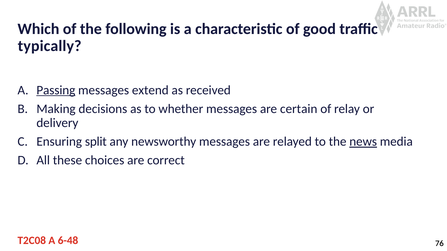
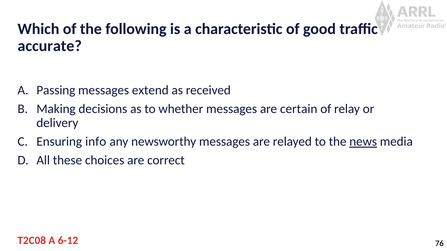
typically: typically -> accurate (50, 46)
Passing underline: present -> none (56, 90)
split: split -> info (96, 142)
6-48: 6-48 -> 6-12 (68, 241)
